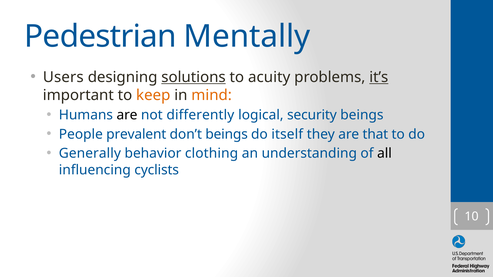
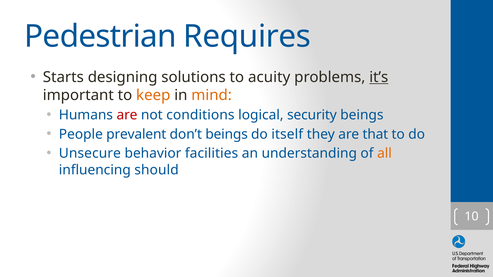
Mentally: Mentally -> Requires (247, 36)
Users: Users -> Starts (63, 77)
solutions underline: present -> none (194, 77)
are colour: black -> red (127, 115)
differently: differently -> conditions (200, 115)
Generally: Generally -> Unsecure (90, 154)
clothing: clothing -> facilities (212, 154)
all colour: black -> orange (384, 154)
cyclists: cyclists -> should (157, 170)
